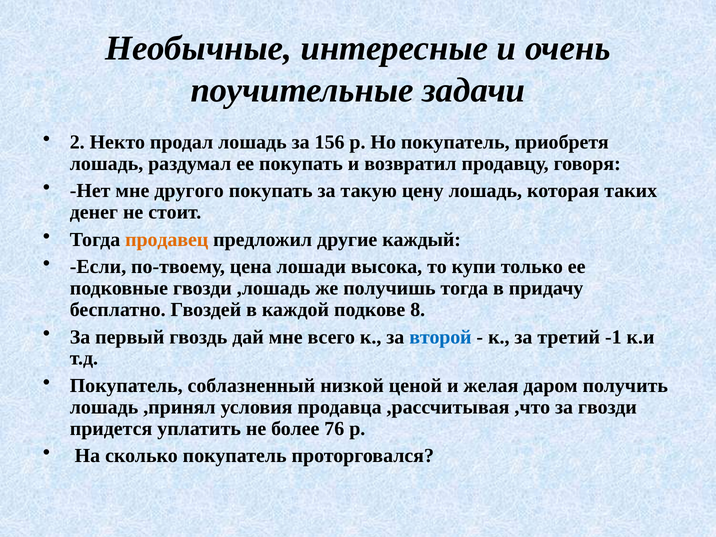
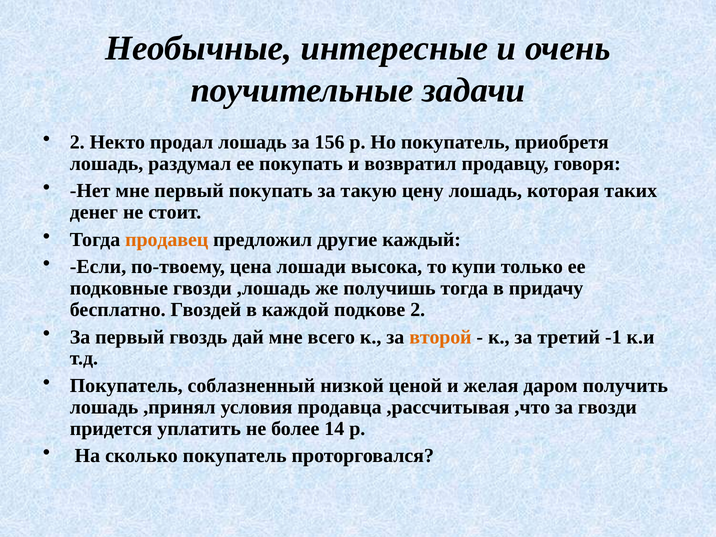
мне другого: другого -> первый (189, 191)
подкове 8: 8 -> 2 (418, 310)
второй colour: blue -> orange (440, 337)
76: 76 -> 14 (334, 429)
